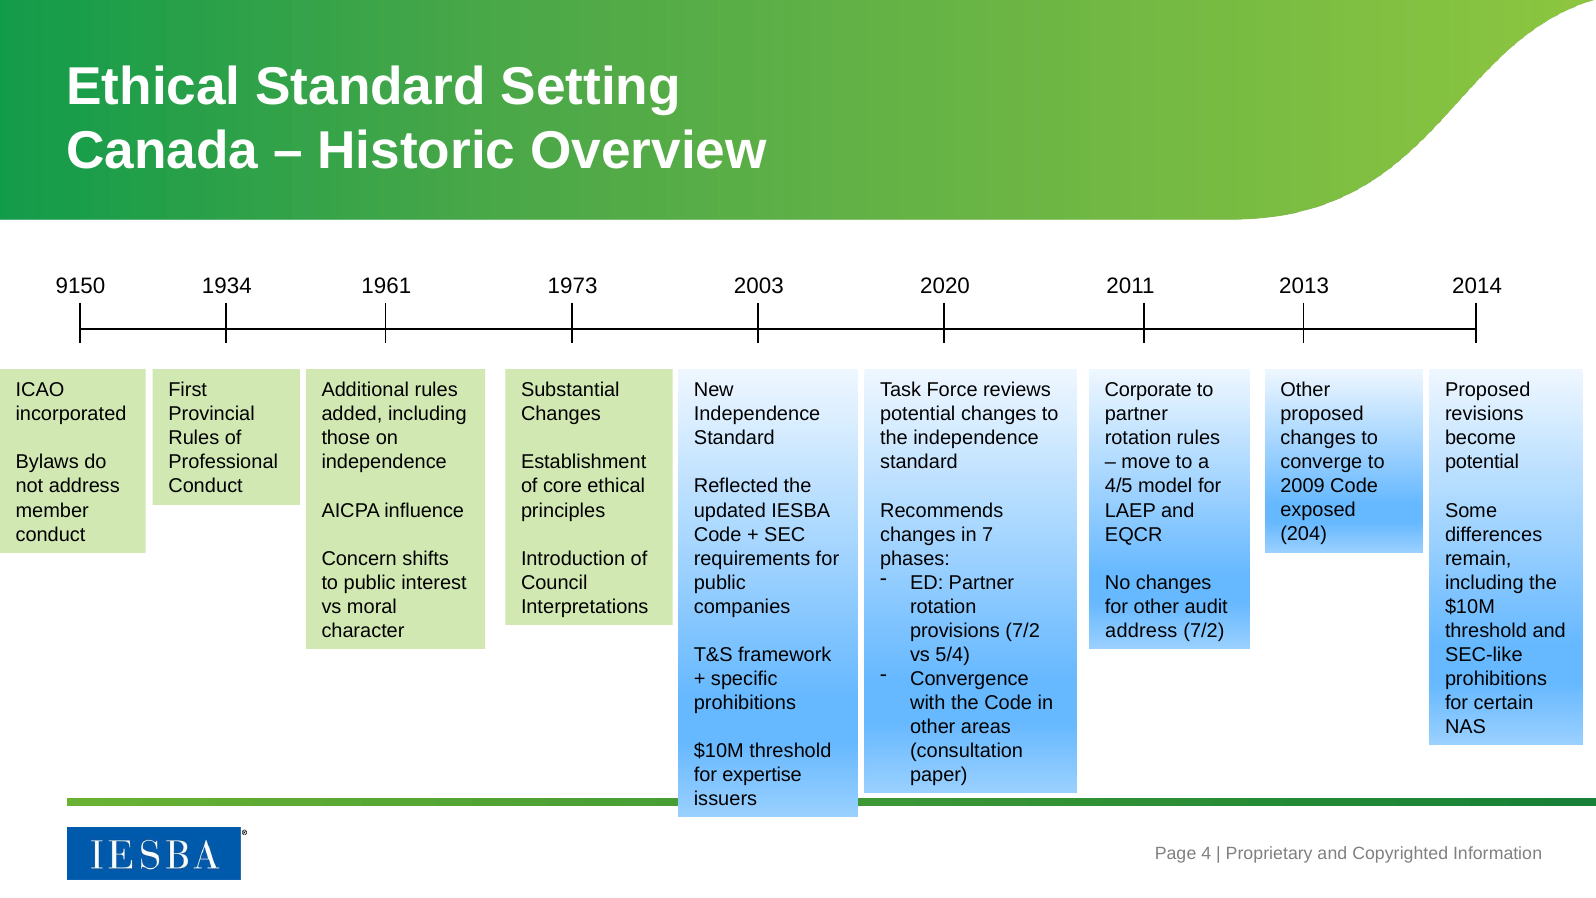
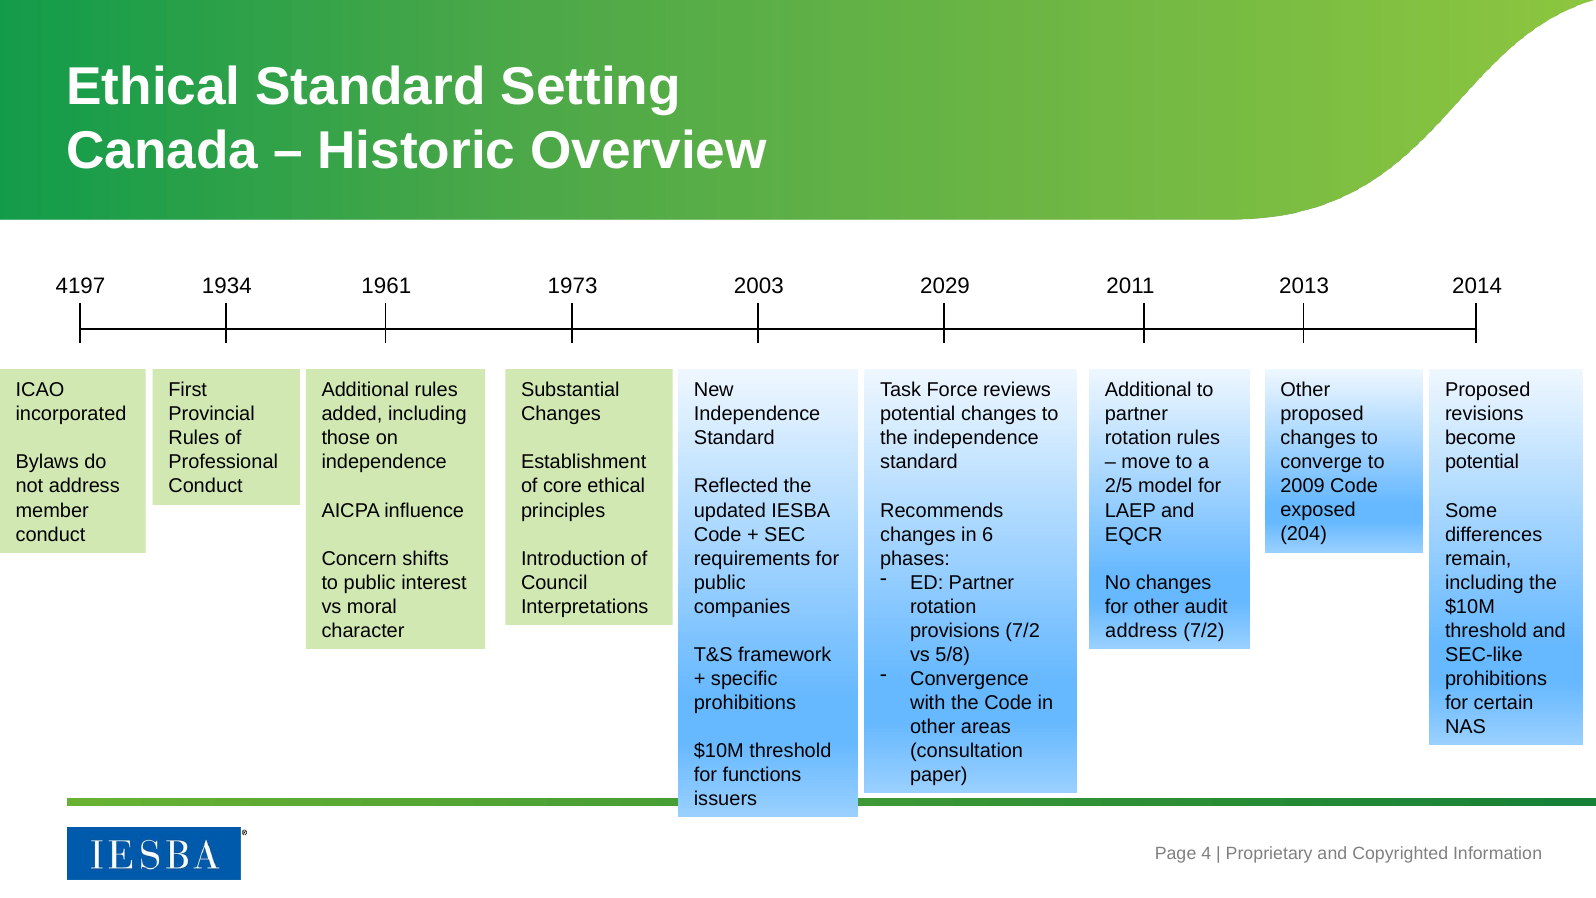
9150: 9150 -> 4197 (80, 286)
2020: 2020 -> 2029 (945, 286)
Corporate: Corporate -> Additional (1148, 390)
4/5: 4/5 -> 2/5 (1119, 486)
7: 7 -> 6 (988, 534)
5/4: 5/4 -> 5/8 (953, 654)
expertise: expertise -> functions (762, 774)
